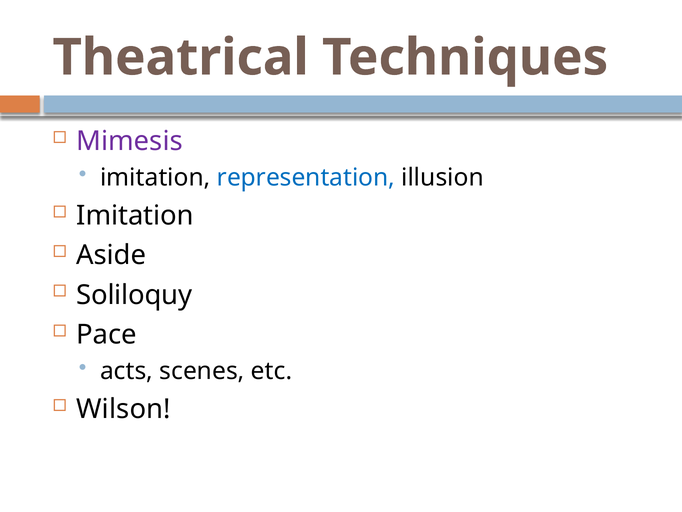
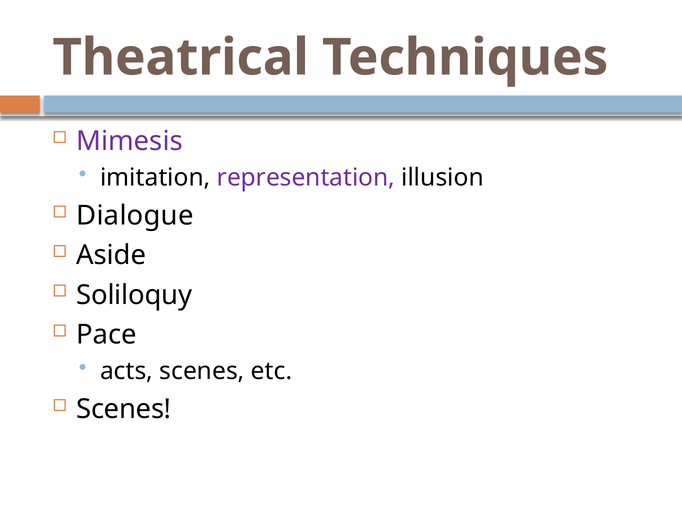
representation colour: blue -> purple (306, 177)
Imitation: Imitation -> Dialogue (135, 215)
Wilson: Wilson -> Scenes (124, 409)
